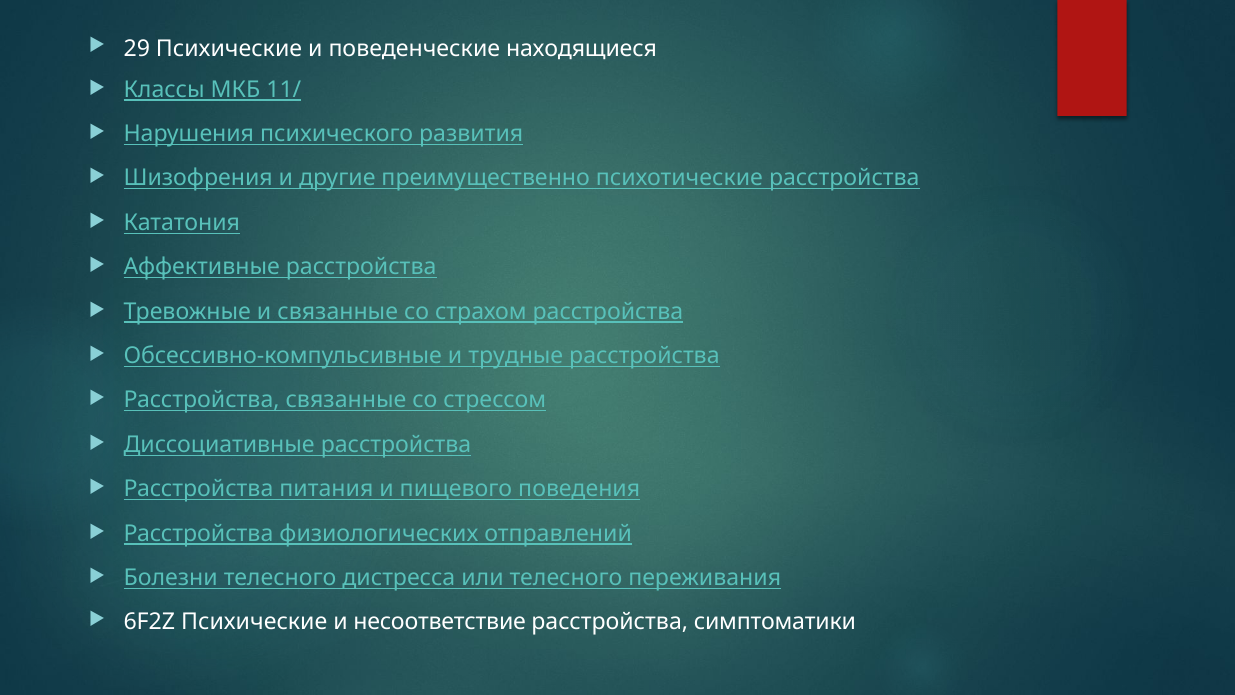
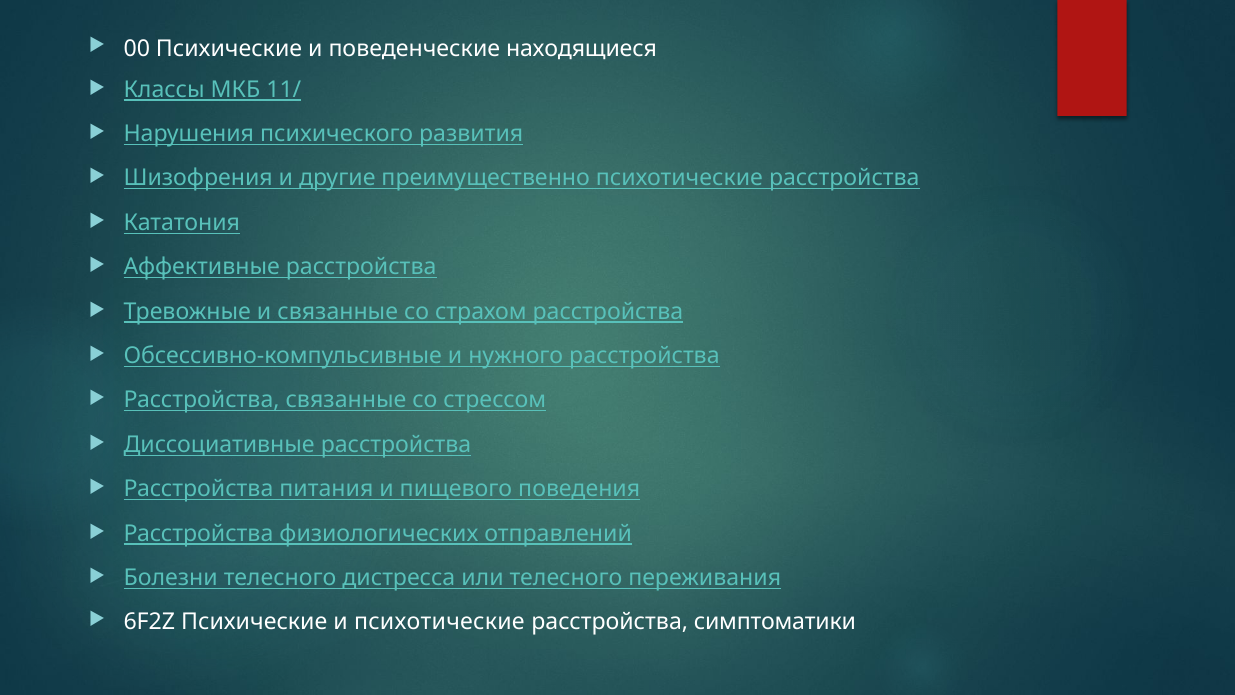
29: 29 -> 00 (137, 49)
трудные: трудные -> нужного (516, 356)
и несоответствие: несоответствие -> психотические (439, 622)
